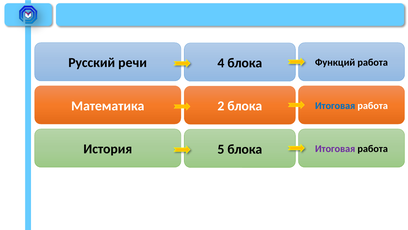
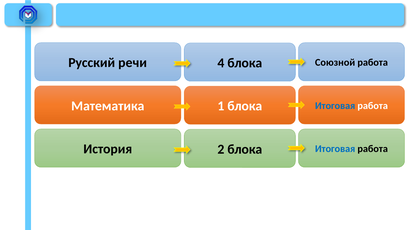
Функций: Функций -> Союзной (335, 62)
2: 2 -> 1 (221, 106)
5: 5 -> 2 (221, 149)
Итоговая colour: purple -> blue (335, 148)
